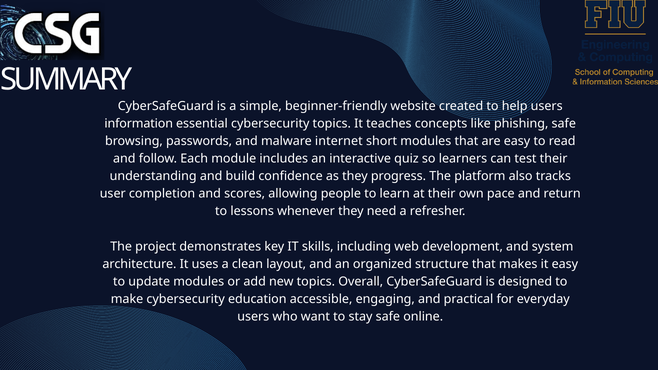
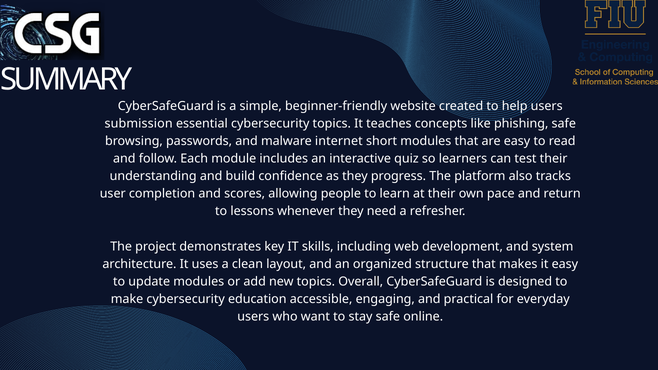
information: information -> submission (139, 124)
